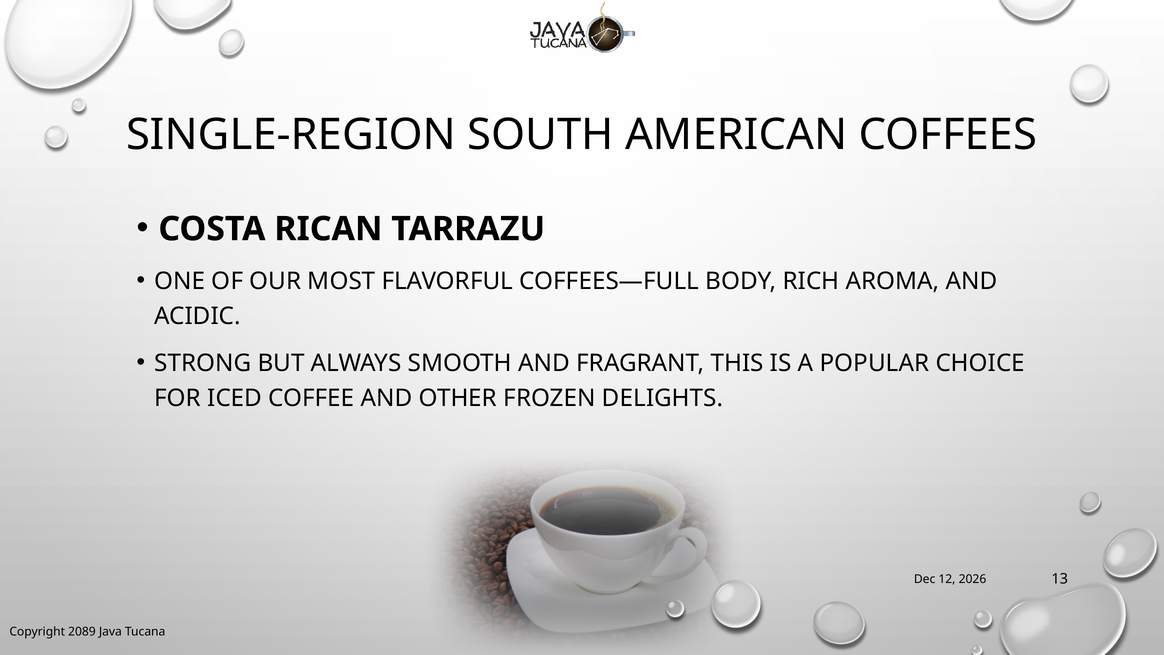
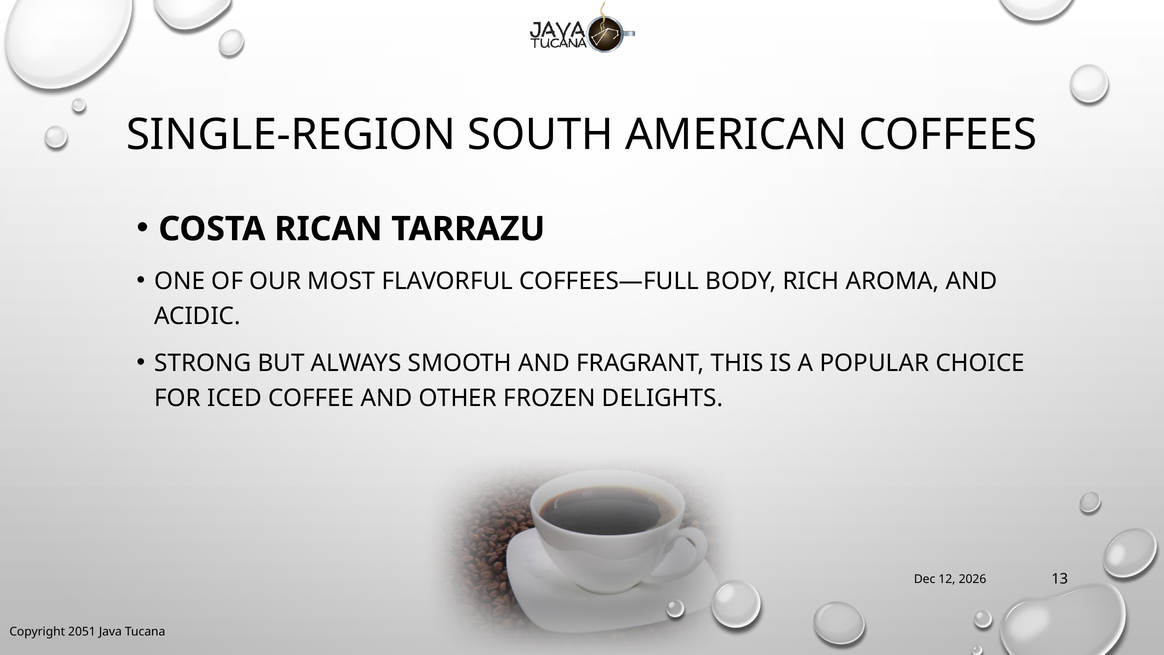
2089: 2089 -> 2051 (82, 631)
